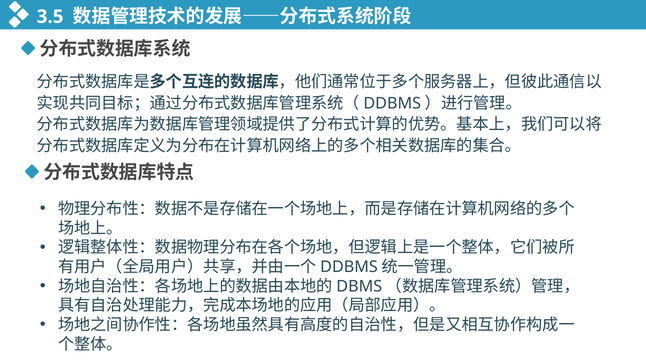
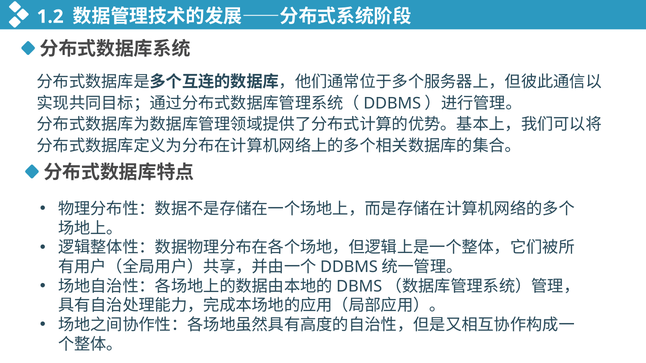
3.5: 3.5 -> 1.2 (50, 17)
